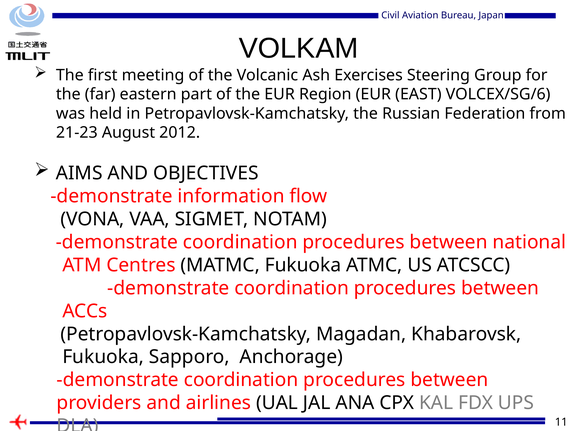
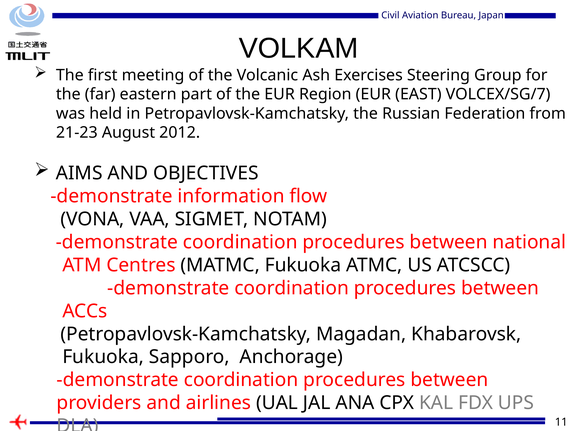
VOLCEX/SG/6: VOLCEX/SG/6 -> VOLCEX/SG/7 (498, 94)
